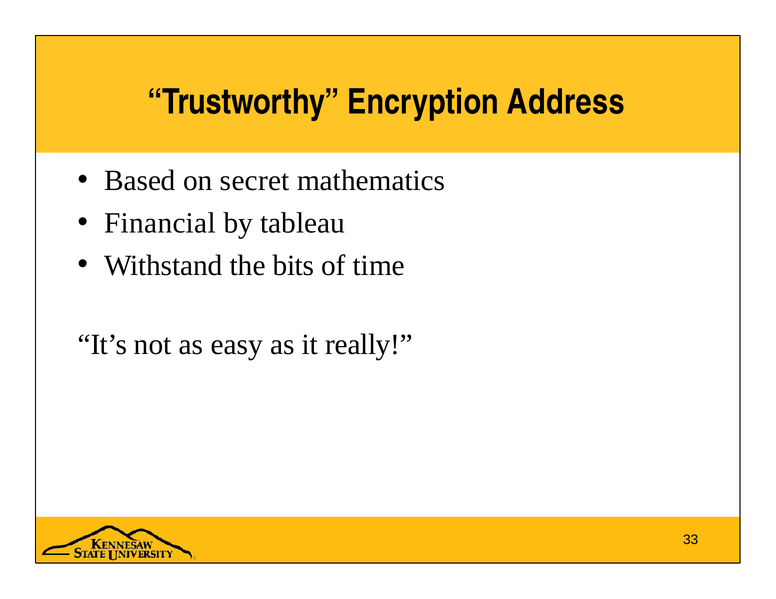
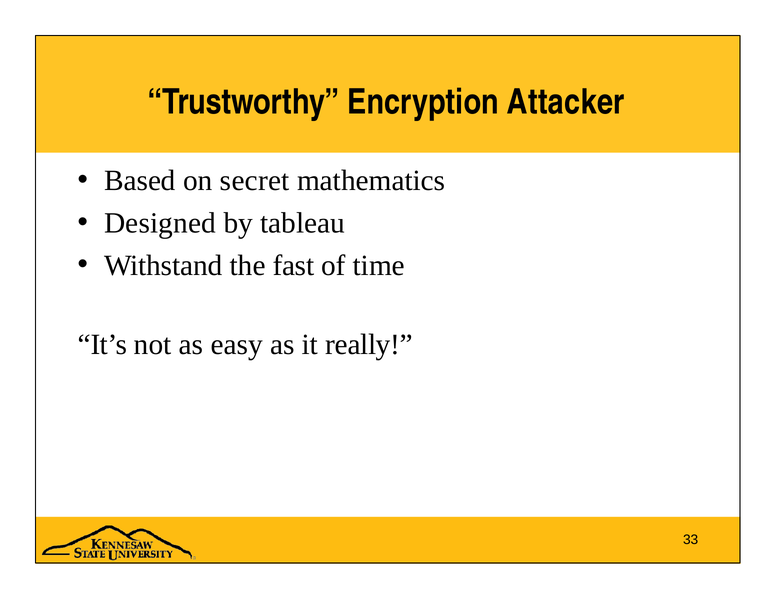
Address: Address -> Attacker (566, 102)
Financial: Financial -> Designed (160, 223)
bits: bits -> fast (293, 266)
